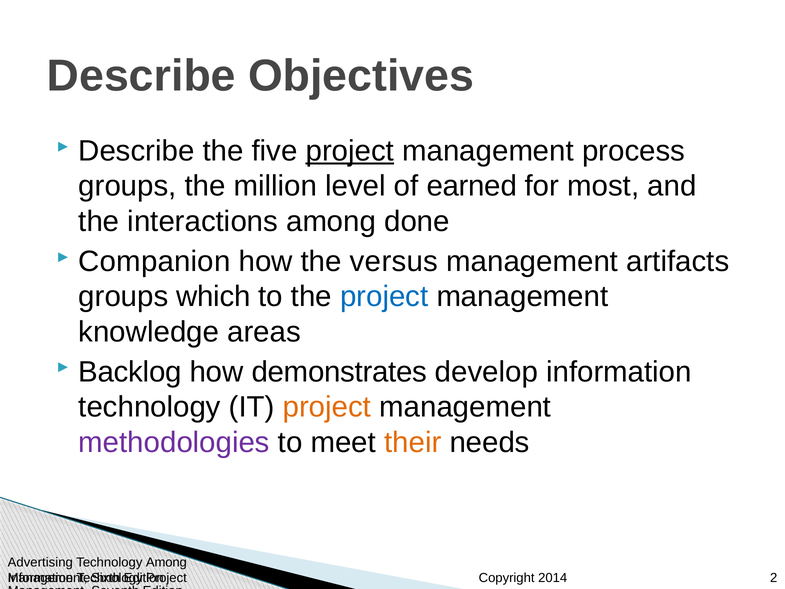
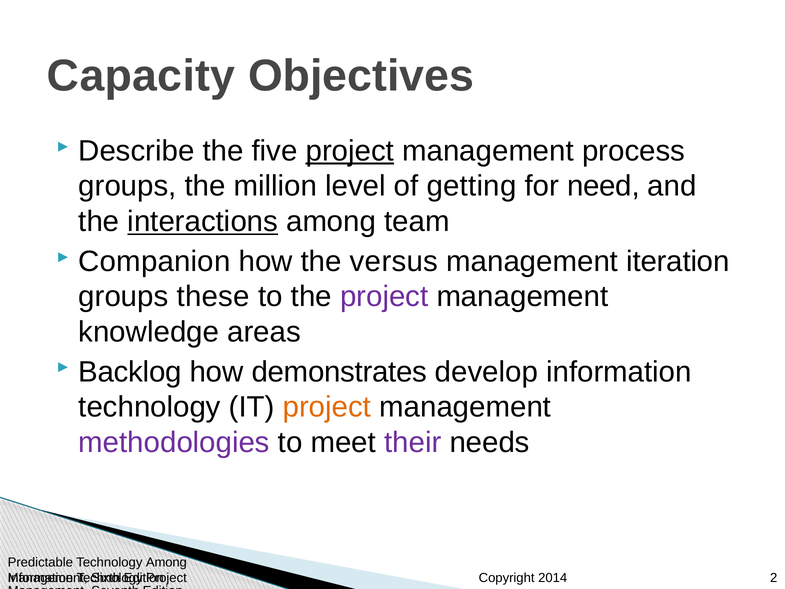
Describe: Describe -> Capacity (141, 76)
earned: earned -> getting (472, 186)
most: most -> need (603, 186)
interactions underline: none -> present (203, 222)
done: done -> team (417, 222)
artifacts: artifacts -> iteration (678, 261)
which: which -> these (213, 297)
project colour: blue -> purple (384, 297)
their colour: orange -> purple (413, 442)
Advertising: Advertising -> Predictable (40, 562)
